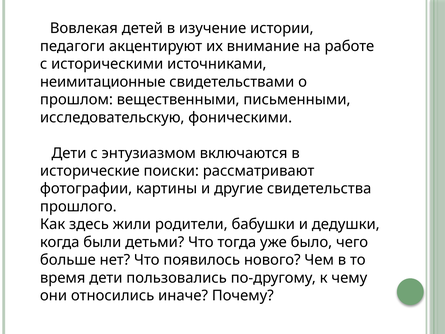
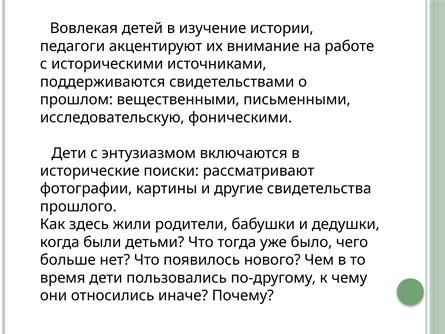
неимитационные: неимитационные -> поддерживаются (103, 82)
